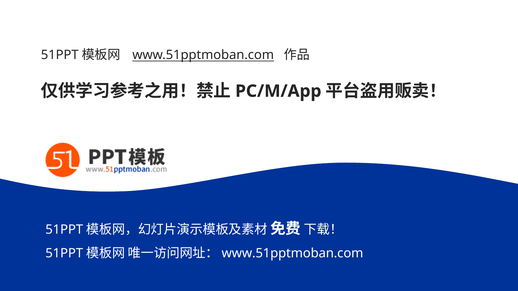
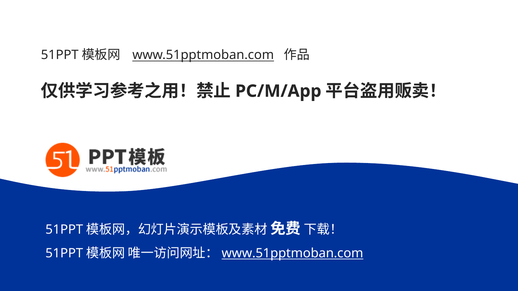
www.51pptmoban.com underline: none -> present (292, 254)
